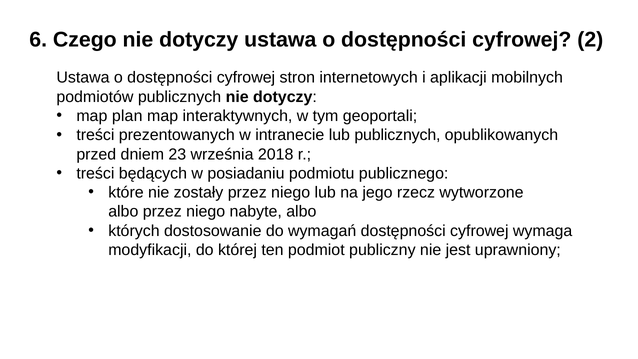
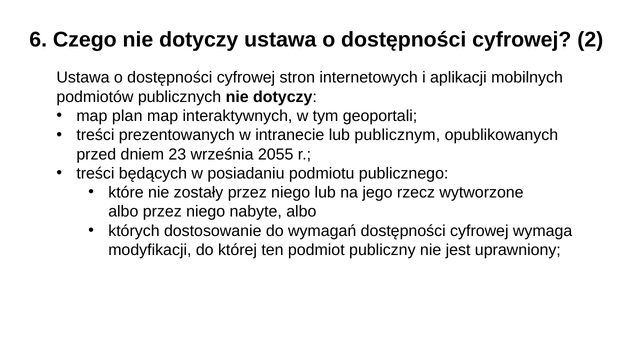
lub publicznych: publicznych -> publicznym (397, 135)
2018: 2018 -> 2055 (276, 154)
